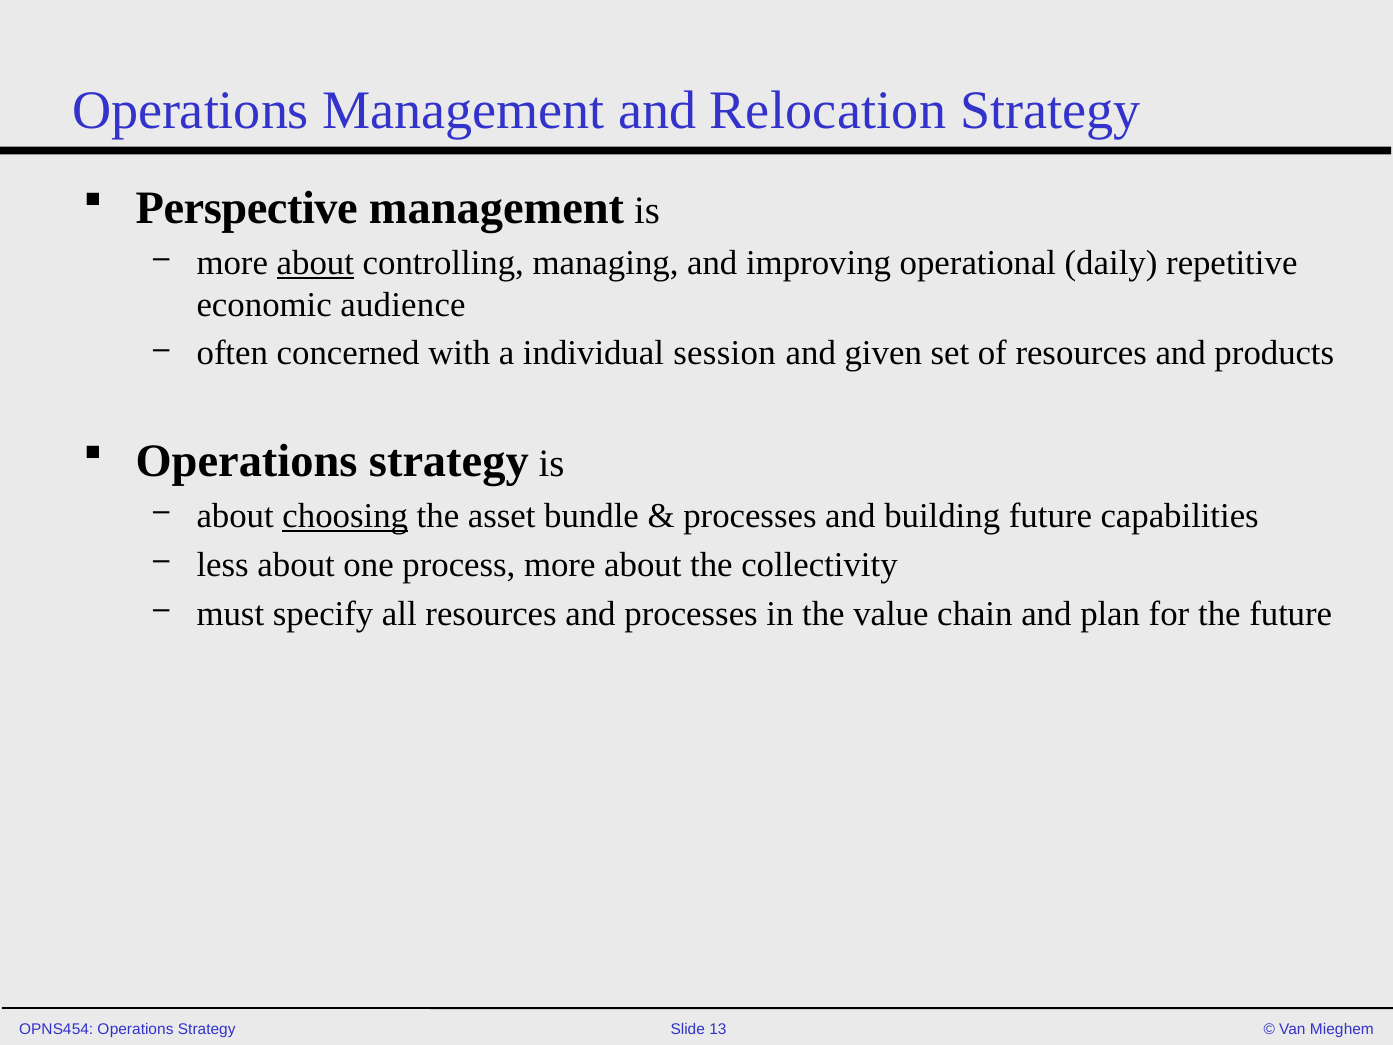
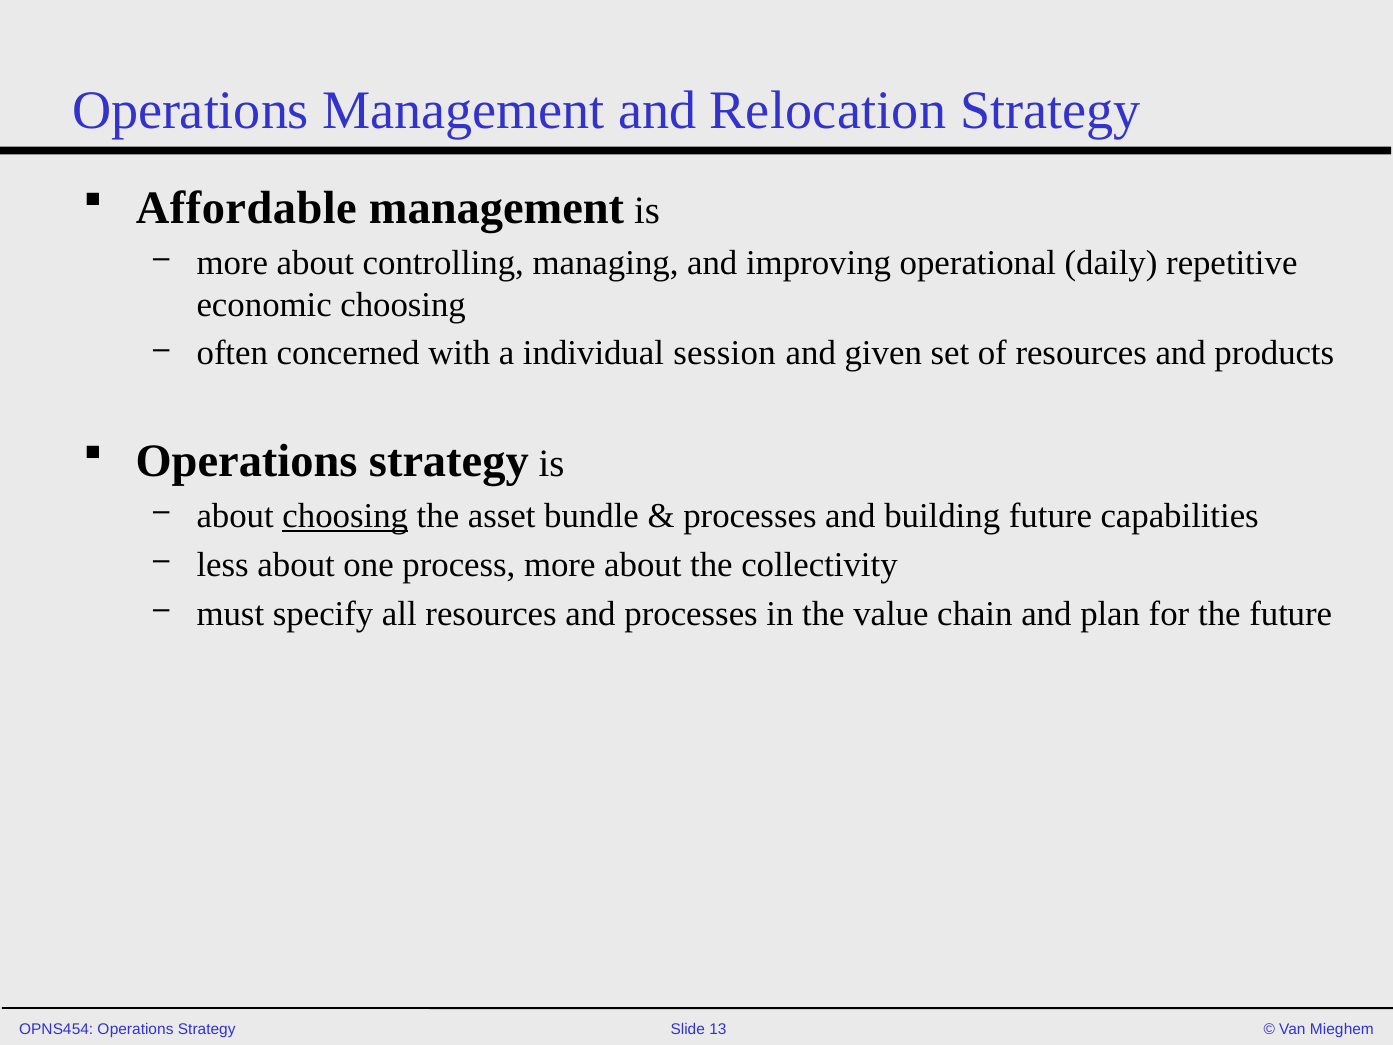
Perspective: Perspective -> Affordable (246, 208)
about underline: present -> none (315, 263)
economic audience: audience -> choosing (403, 305)
